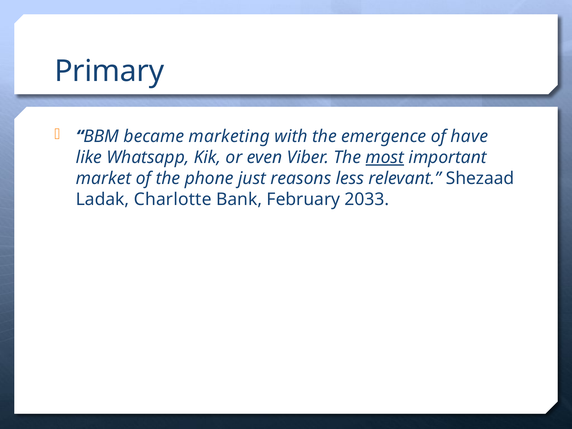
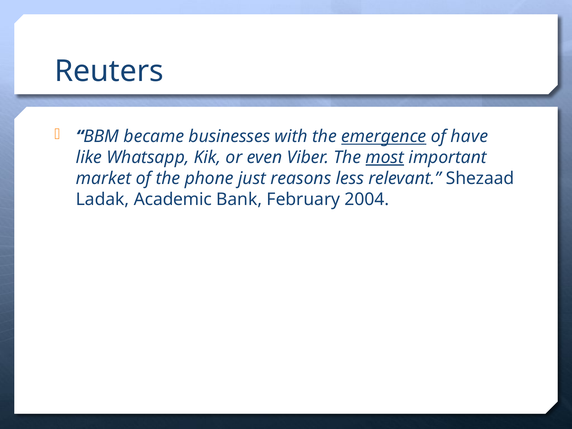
Primary: Primary -> Reuters (109, 71)
marketing: marketing -> businesses (229, 137)
emergence underline: none -> present (384, 137)
Charlotte: Charlotte -> Academic (173, 199)
2033: 2033 -> 2004 (367, 199)
